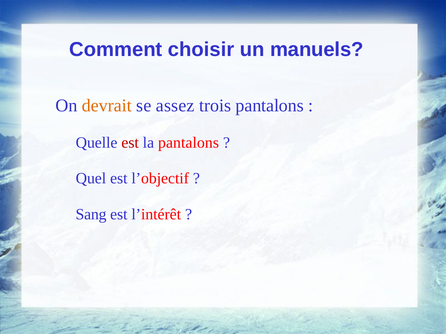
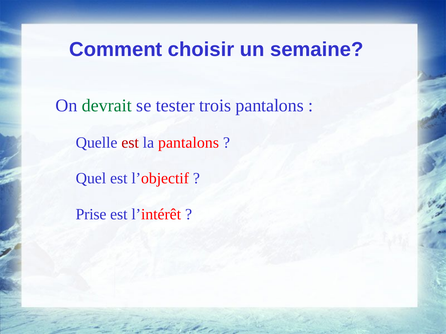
manuels: manuels -> semaine (317, 50)
devrait colour: orange -> green (107, 106)
assez: assez -> tester (175, 106)
Sang: Sang -> Prise (91, 215)
